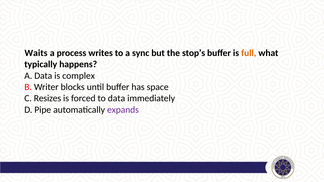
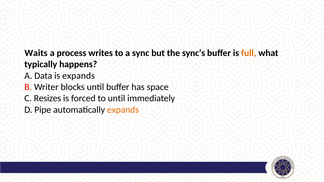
stop’s: stop’s -> sync’s (194, 53)
is complex: complex -> expands (79, 76)
to data: data -> until (117, 98)
expands colour: purple -> orange (123, 110)
